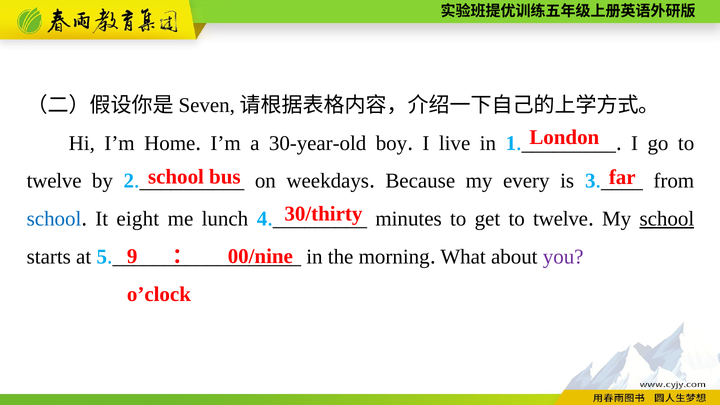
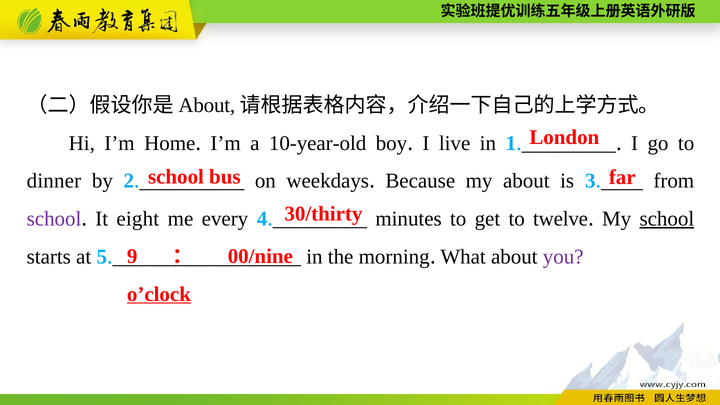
Seven: Seven -> About (207, 105)
30-year-old: 30-year-old -> 10-year-old (318, 143)
twelve: twelve -> dinner (54, 181)
my every: every -> about (526, 181)
school colour: blue -> purple (54, 219)
lunch: lunch -> every (225, 219)
o’clock underline: none -> present (159, 294)
